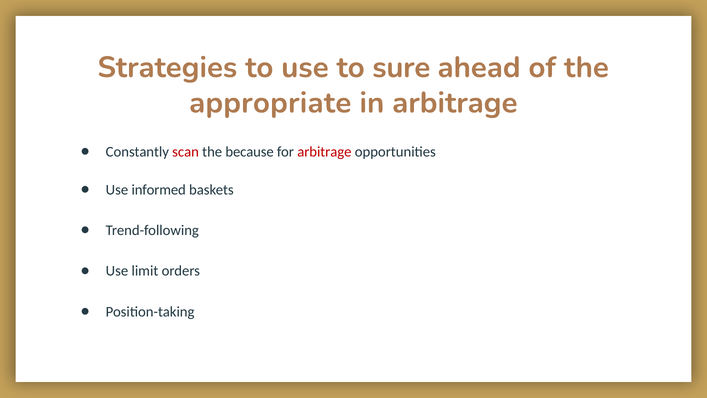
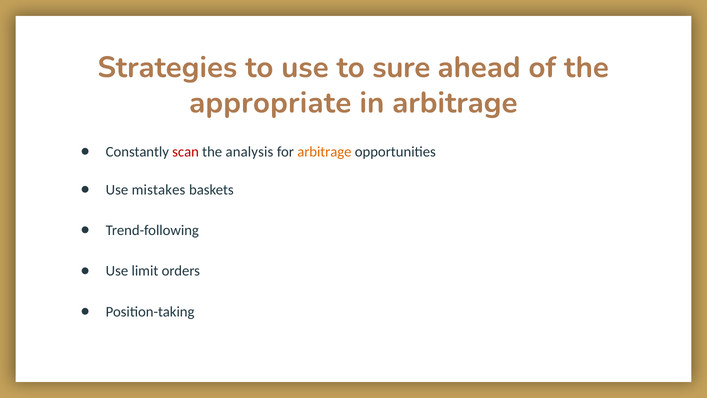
because: because -> analysis (249, 152)
arbitrage colour: red -> orange (324, 152)
informed: informed -> mistakes (159, 190)
